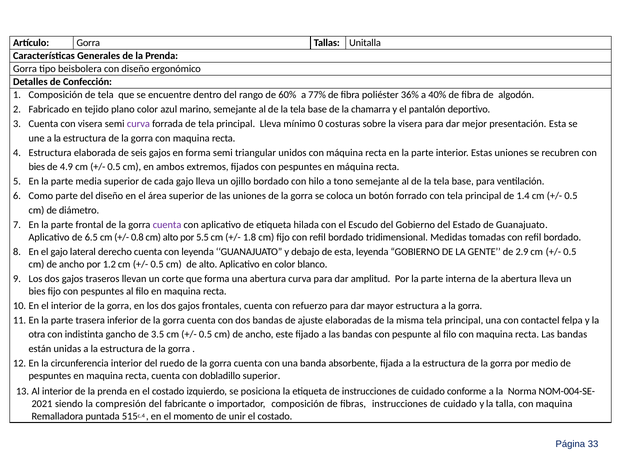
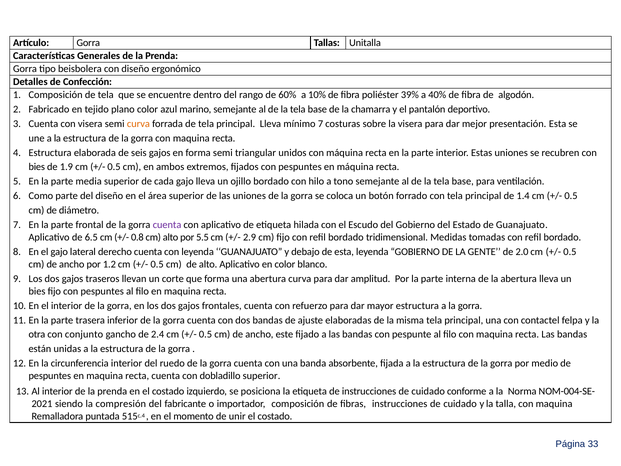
77%: 77% -> 10% (317, 95)
36%: 36% -> 39% (410, 95)
curva colour: purple -> orange (138, 124)
mínimo 0: 0 -> 7 (321, 124)
4.9: 4.9 -> 1.9 (66, 167)
1.8: 1.8 -> 2.9 (250, 237)
2.9: 2.9 -> 2.0 (522, 252)
indistinta: indistinta -> conjunto (84, 334)
3.5: 3.5 -> 2.4 (158, 334)
